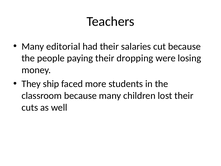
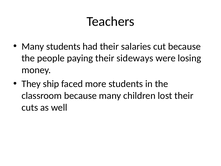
Many editorial: editorial -> students (63, 46)
dropping: dropping -> sideways (135, 58)
